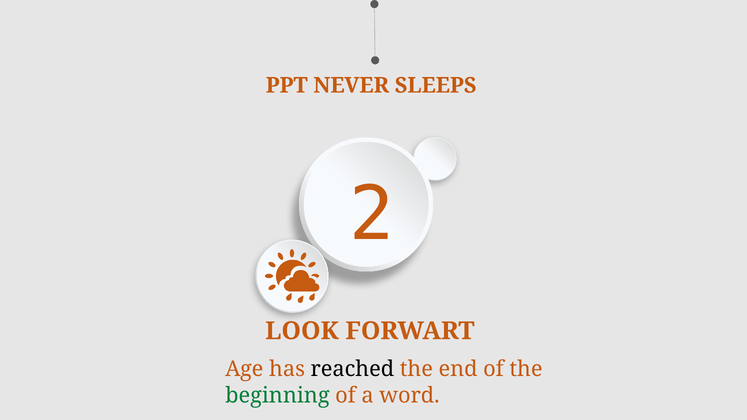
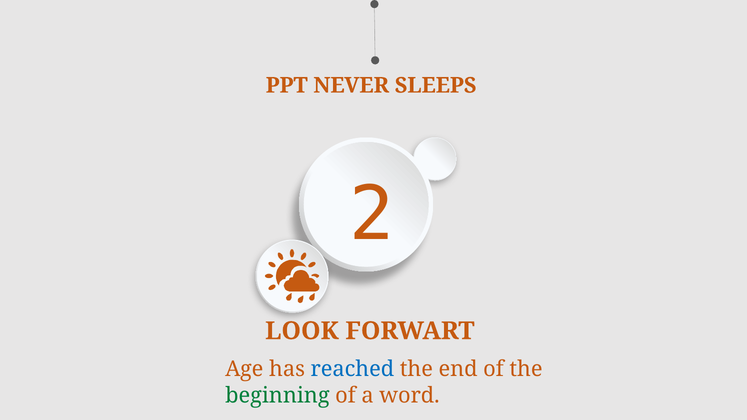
reached colour: black -> blue (352, 369)
